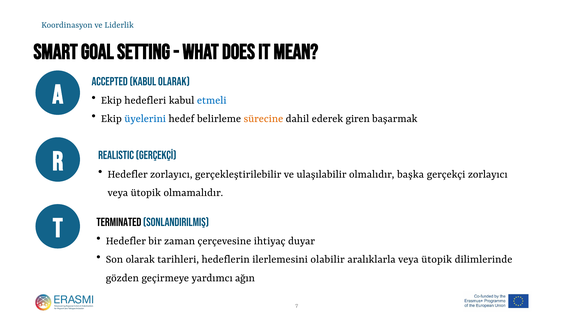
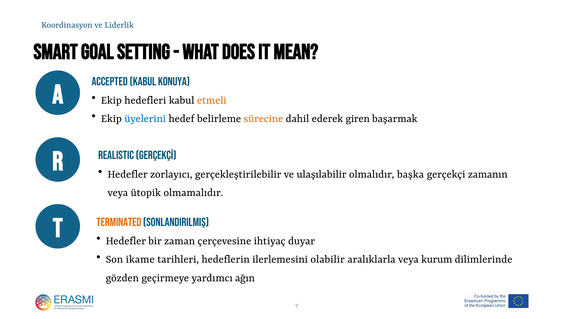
Kabul olarak: olarak -> konuya (174, 82)
etmeli colour: blue -> orange (212, 100)
gerçekçi zorlayıcı: zorlayıcı -> zamanın (488, 174)
Terminated colour: black -> orange (119, 223)
Son olarak: olarak -> ikame (140, 259)
aralıklarla veya ütopik: ütopik -> kurum (437, 259)
